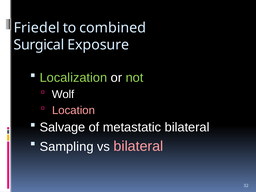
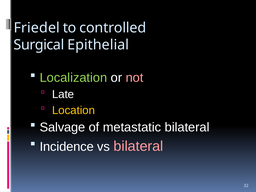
combined: combined -> controlled (113, 28)
Exposure: Exposure -> Epithelial (98, 45)
not colour: light green -> pink (135, 78)
Wolf: Wolf -> Late (63, 94)
Location colour: pink -> yellow (74, 110)
Sampling: Sampling -> Incidence (67, 147)
